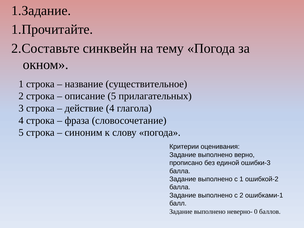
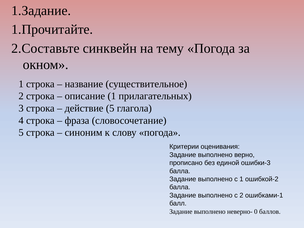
описание 5: 5 -> 1 (112, 96)
действие 4: 4 -> 5 (110, 108)
